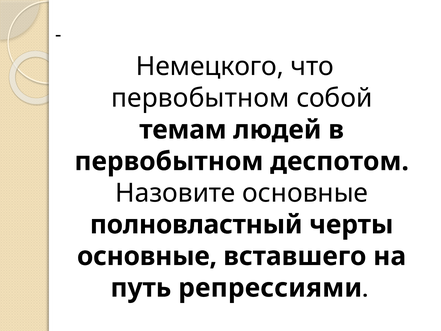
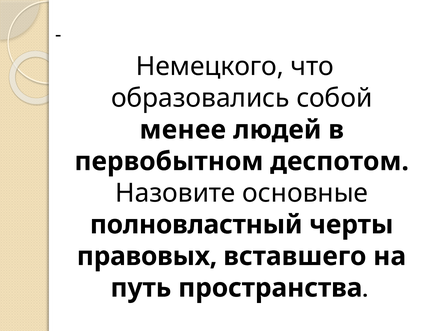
первобытном: первобытном -> образовались (200, 98)
темам: темам -> менее (183, 130)
основные: основные -> правовых (147, 256)
репрессиями: репрессиями -> пространства (270, 288)
